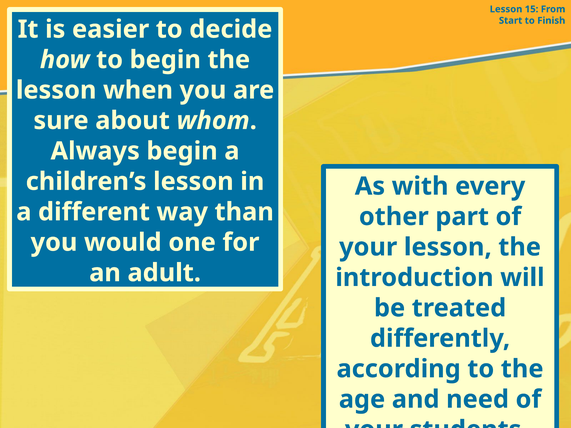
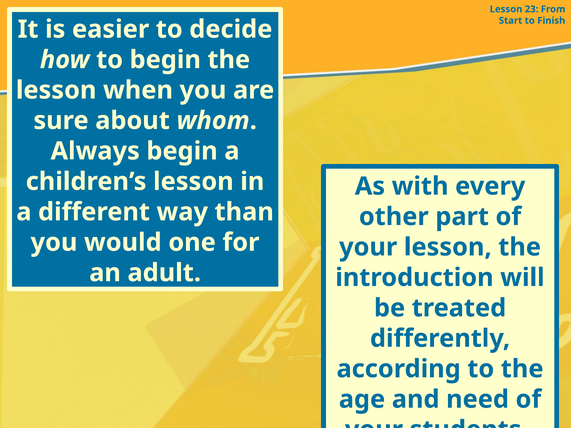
15: 15 -> 23 (532, 9)
